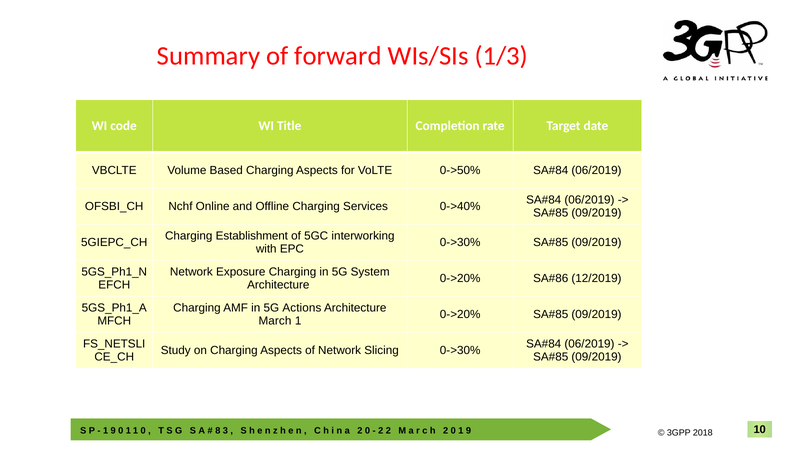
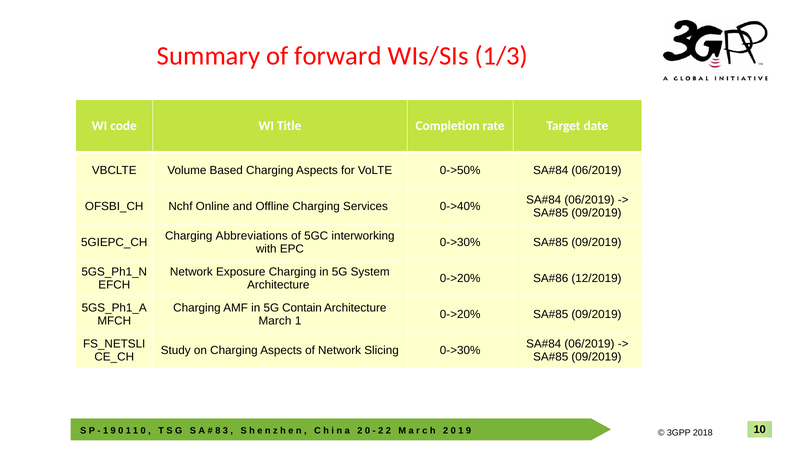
Establishment: Establishment -> Abbreviations (252, 236)
Actions: Actions -> Contain (302, 308)
